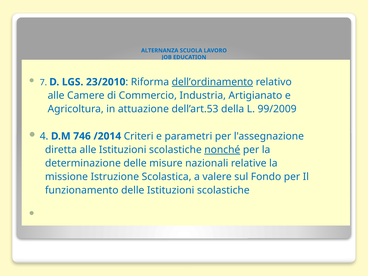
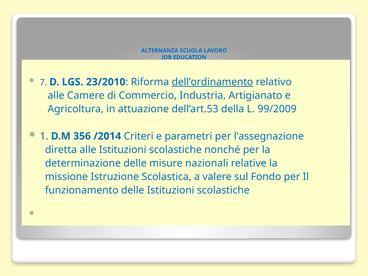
4: 4 -> 1 (44, 136)
746: 746 -> 356 (82, 136)
nonché underline: present -> none (222, 150)
